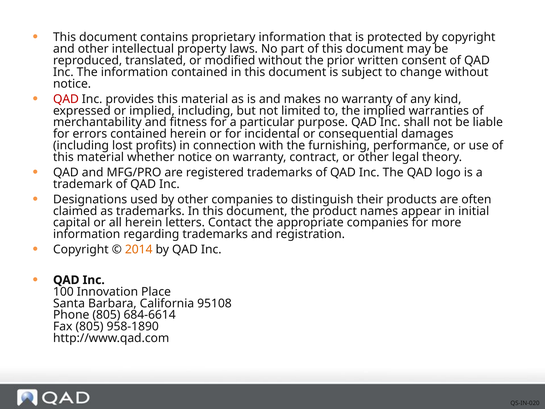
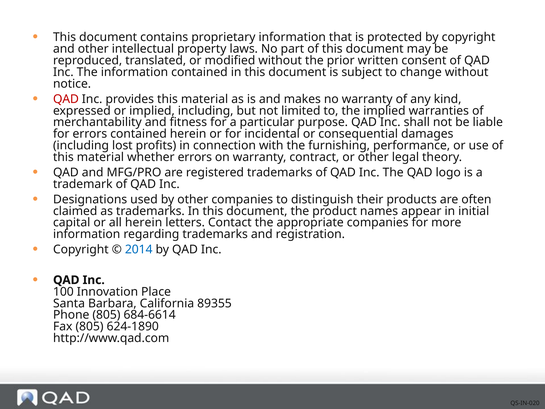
whether notice: notice -> errors (195, 157)
2014 colour: orange -> blue (139, 249)
95108: 95108 -> 89355 (214, 303)
958-1890: 958-1890 -> 624-1890 (133, 326)
